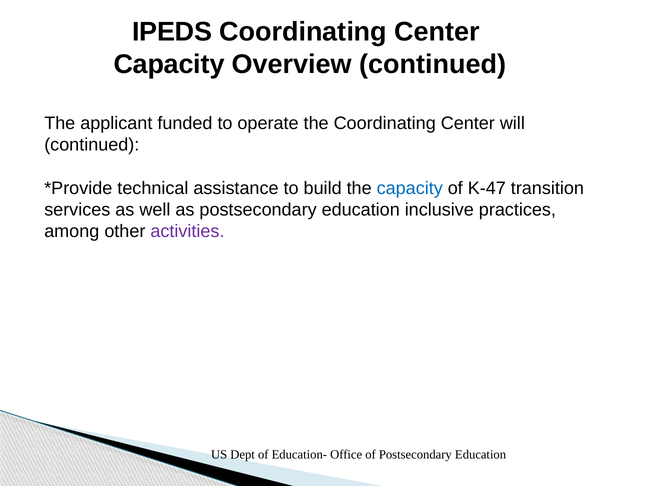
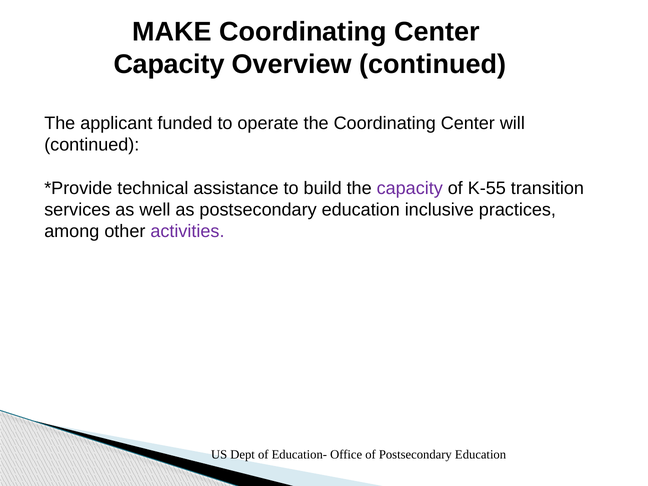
IPEDS: IPEDS -> MAKE (172, 32)
capacity colour: blue -> purple (410, 188)
K-47: K-47 -> K-55 (487, 188)
